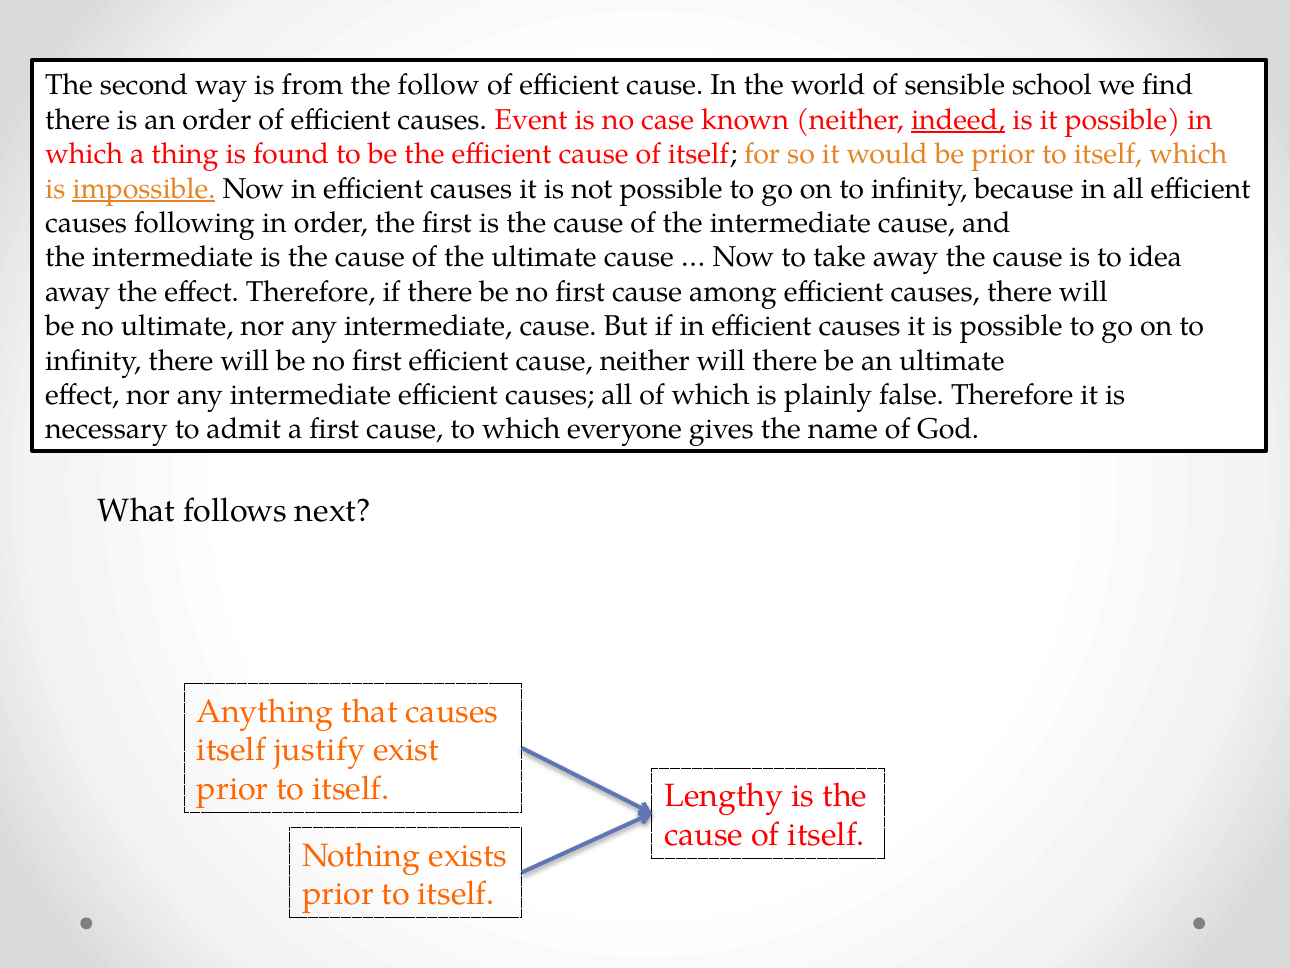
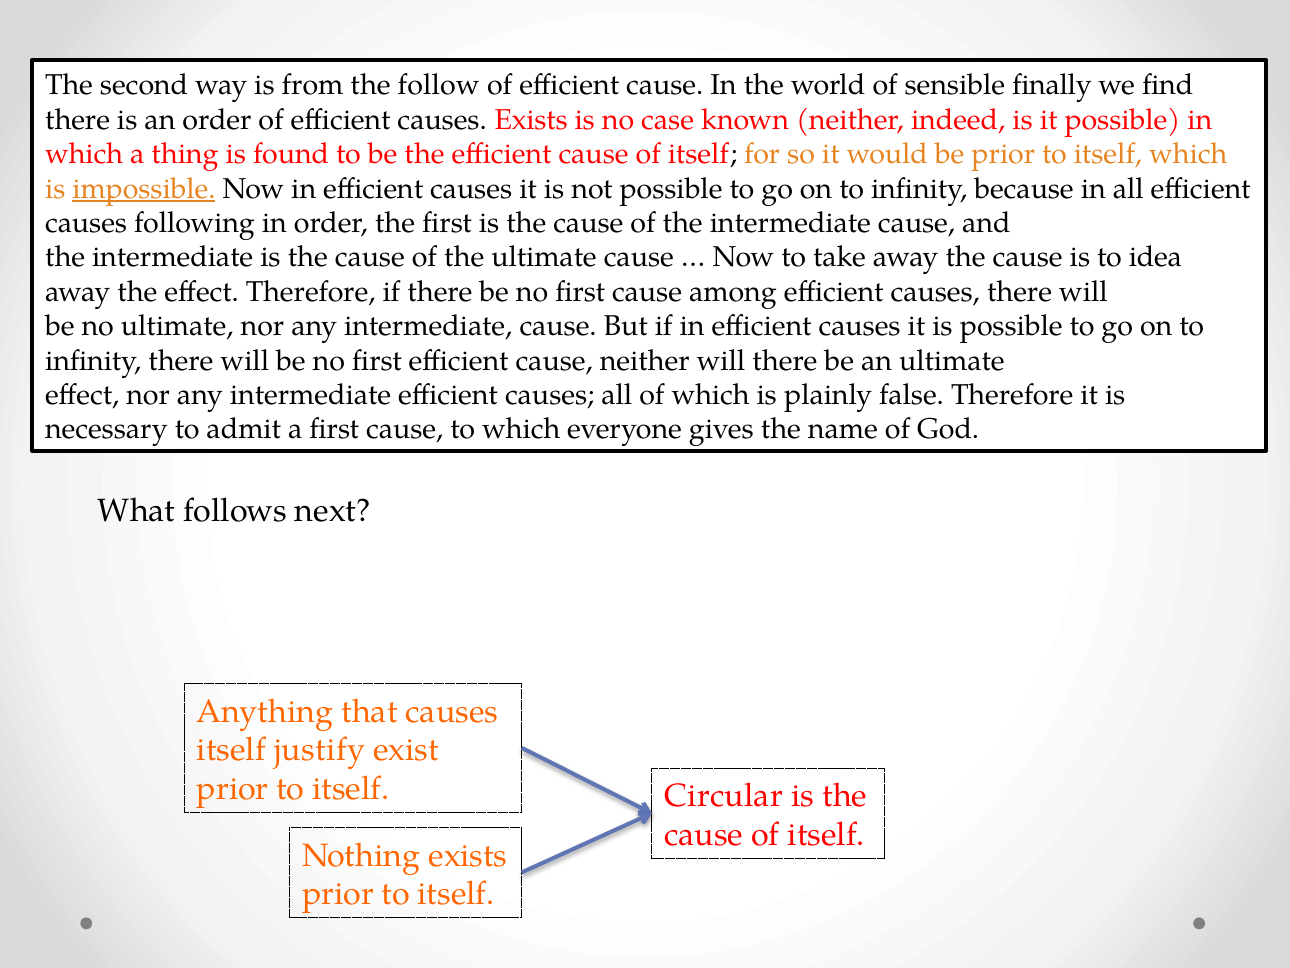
school: school -> finally (1052, 85)
causes Event: Event -> Exists (531, 120)
indeed underline: present -> none (958, 120)
Lengthy: Lengthy -> Circular (724, 796)
